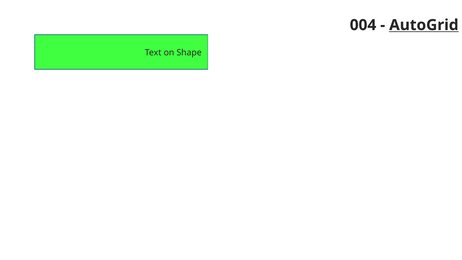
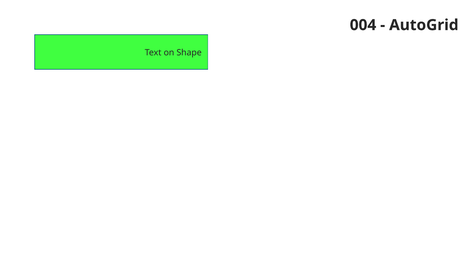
AutoGrid underline: present -> none (424, 25)
